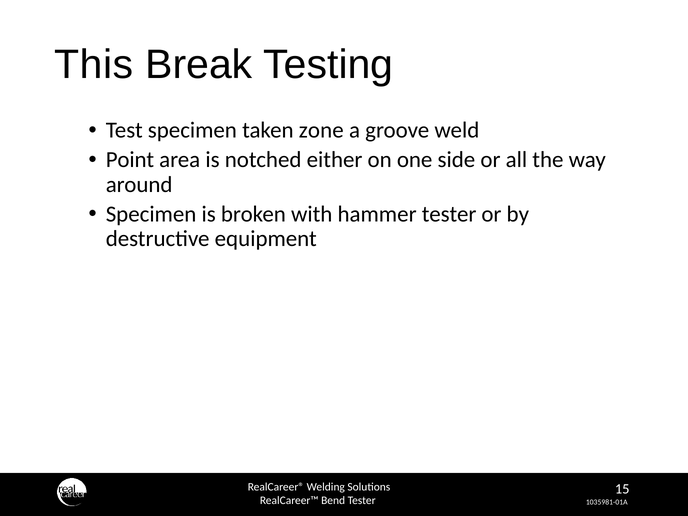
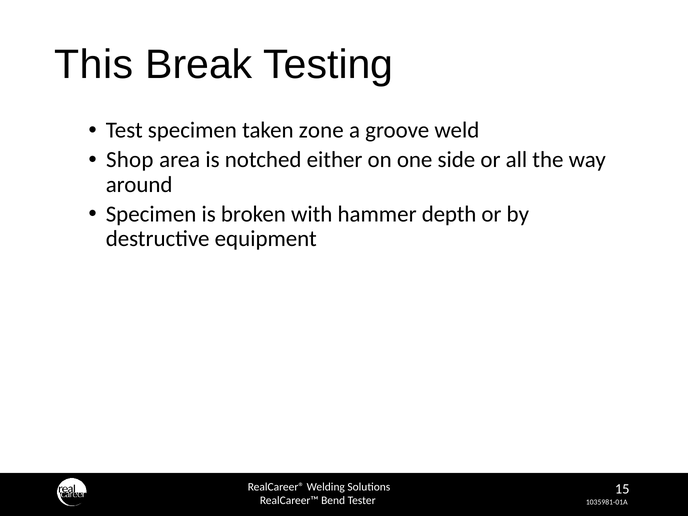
Point: Point -> Shop (130, 160)
hammer tester: tester -> depth (449, 214)
